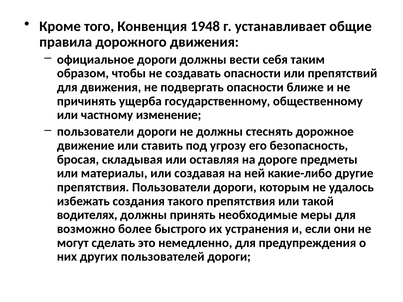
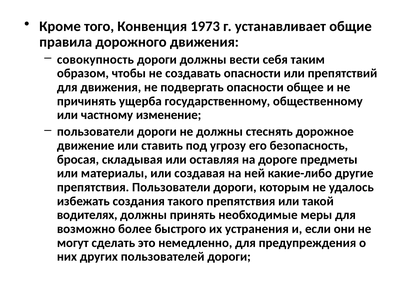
1948: 1948 -> 1973 (205, 26)
официальное: официальное -> совокупность (95, 60)
ближе: ближе -> общее (305, 87)
